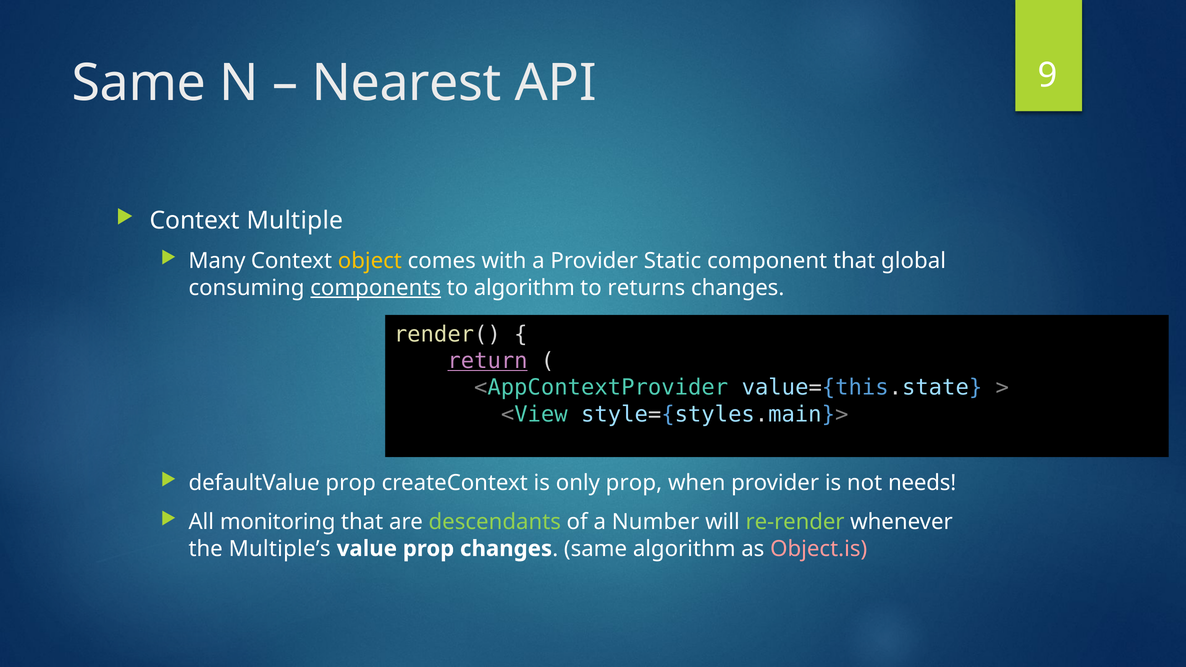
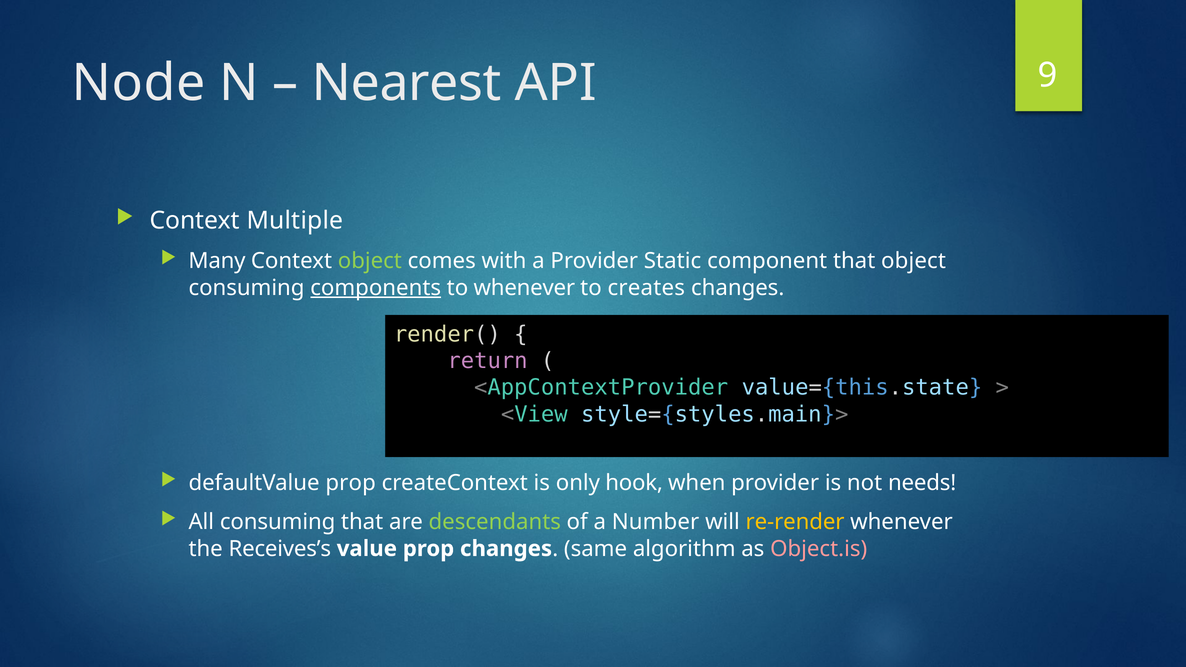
Same: Same -> Node (139, 83)
object colour: yellow -> light green (370, 261)
that global: global -> object (914, 261)
to algorithm: algorithm -> whenever (524, 288)
returns: returns -> creates (646, 288)
return underline: present -> none (488, 361)
only prop: prop -> hook (634, 483)
All monitoring: monitoring -> consuming (278, 522)
re-render colour: light green -> yellow (795, 522)
Multiple’s: Multiple’s -> Receives’s (280, 549)
